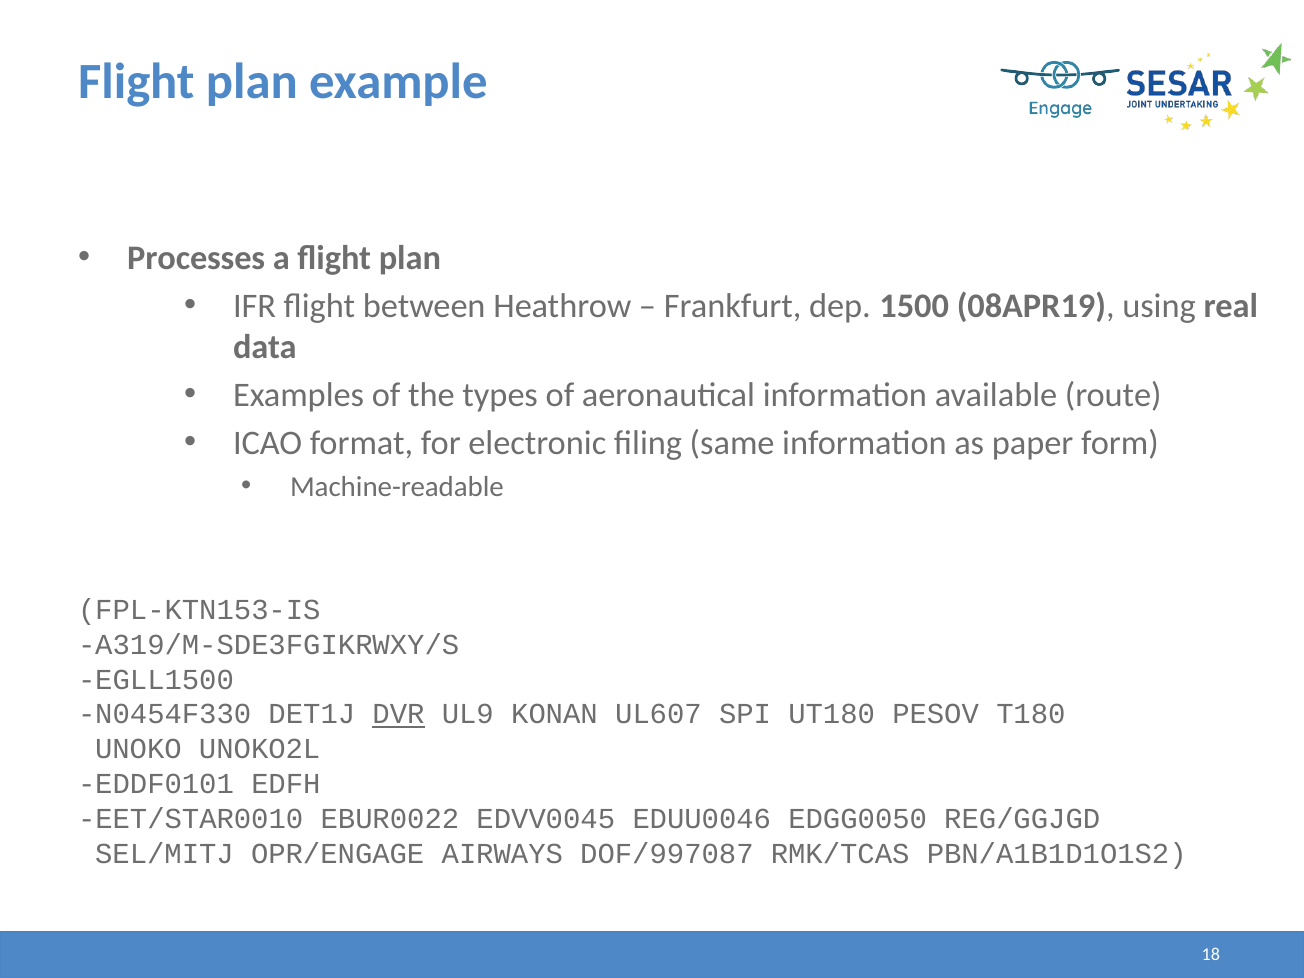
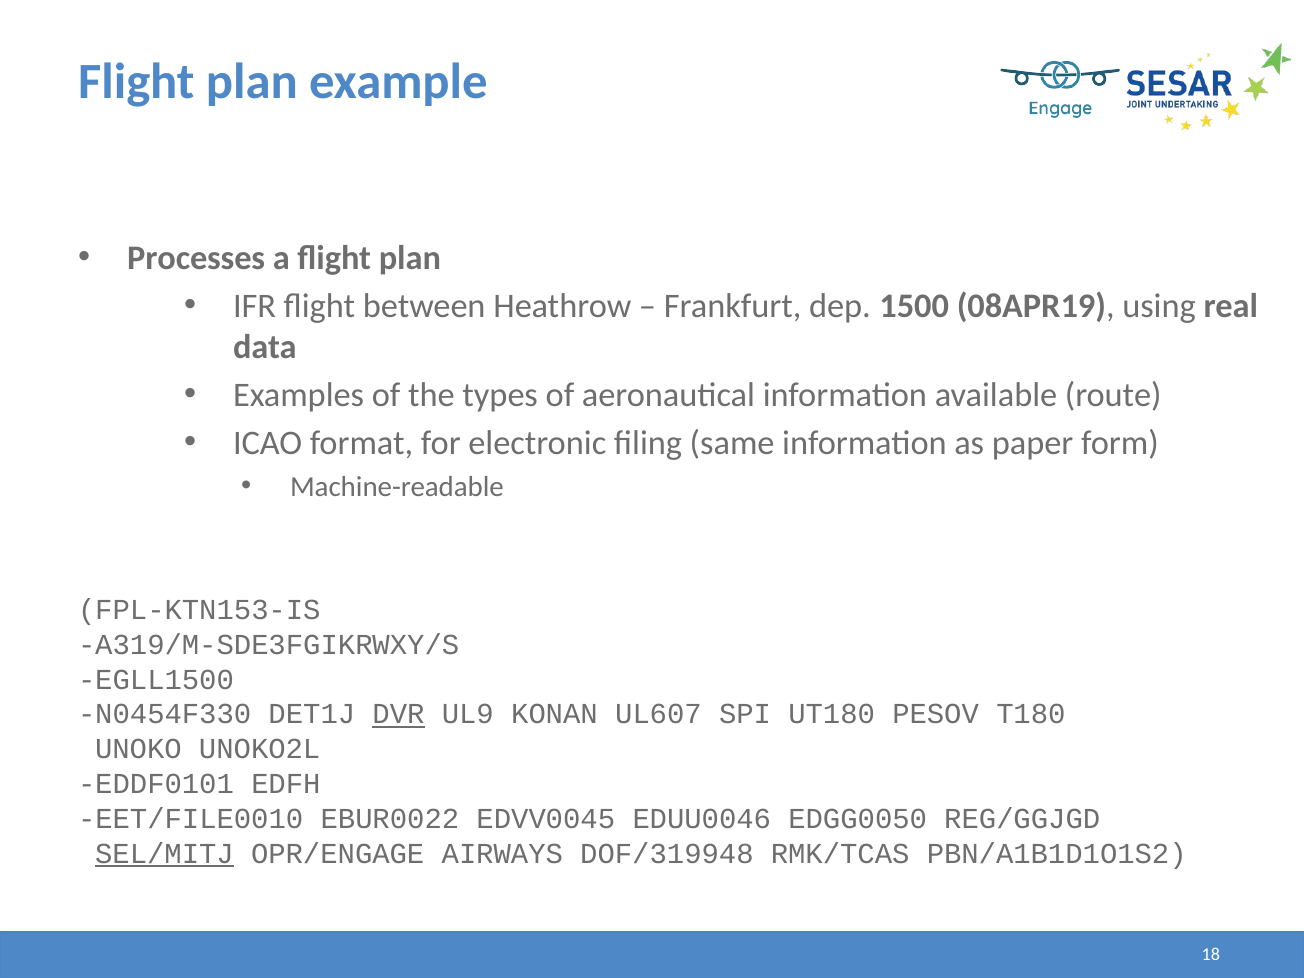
EET/STAR0010: EET/STAR0010 -> EET/FILE0010 (191, 819)
SEL/MITJ underline: none -> present (164, 853)
DOF/997087: DOF/997087 -> DOF/319948 (667, 853)
